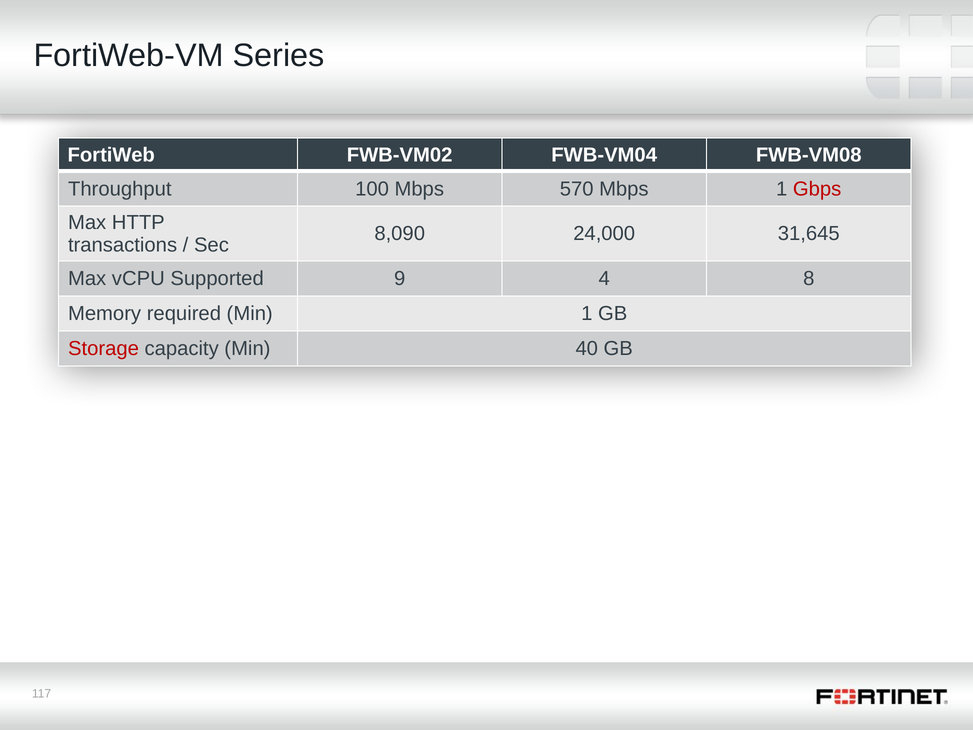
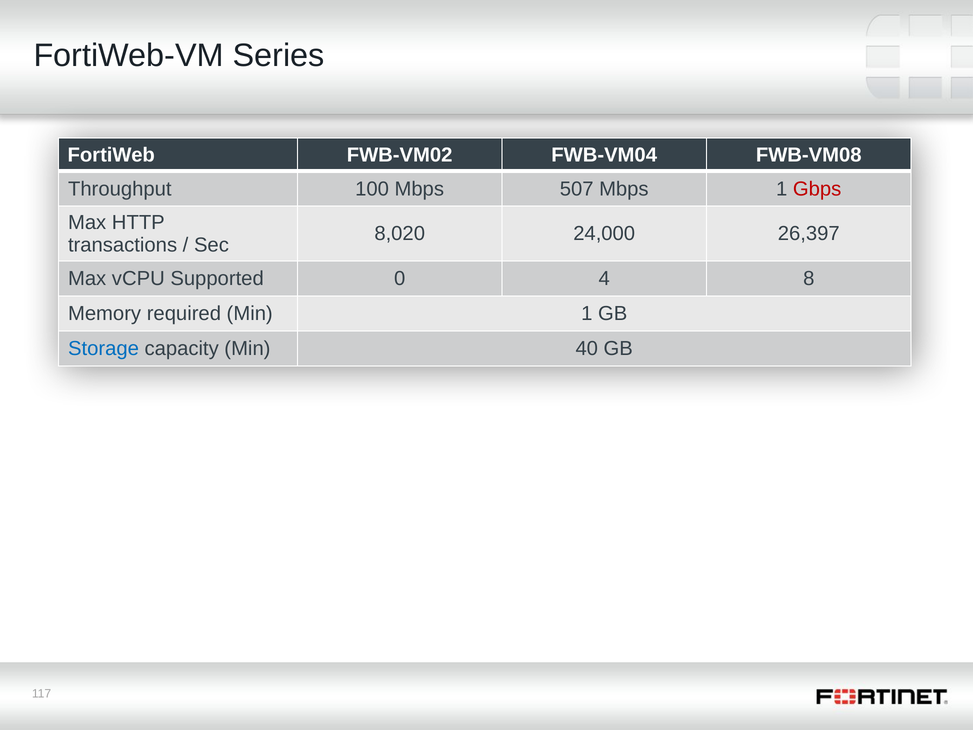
570: 570 -> 507 (577, 189)
8,090: 8,090 -> 8,020 (400, 234)
31,645: 31,645 -> 26,397 (809, 234)
9: 9 -> 0 (400, 279)
Storage colour: red -> blue (104, 349)
